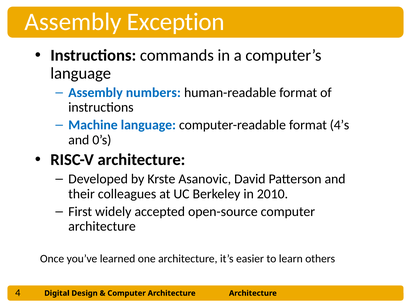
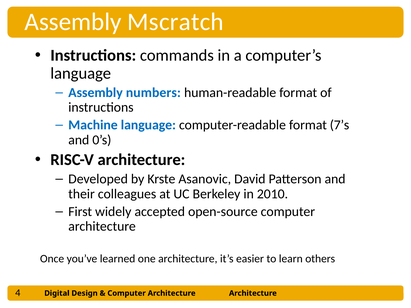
Exception: Exception -> Mscratch (176, 22)
4’s: 4’s -> 7’s (340, 125)
